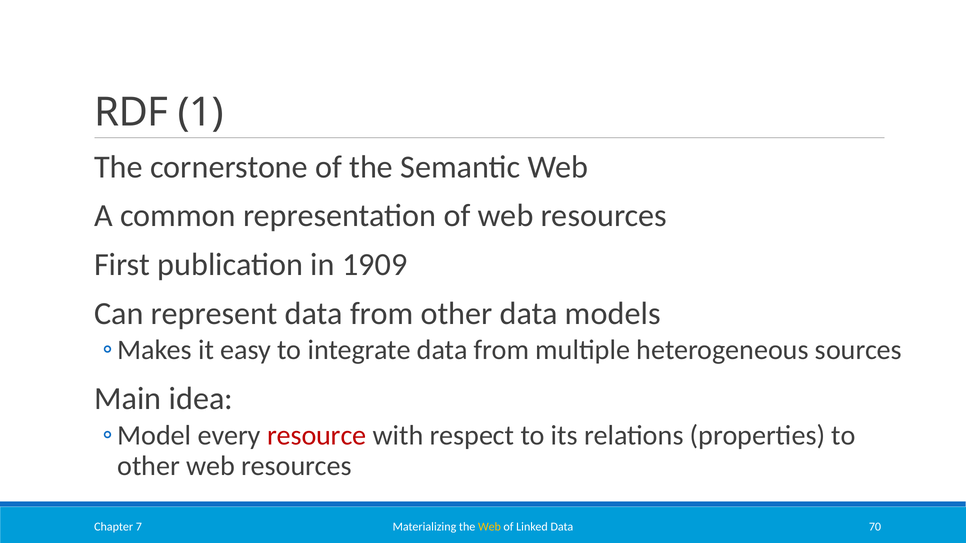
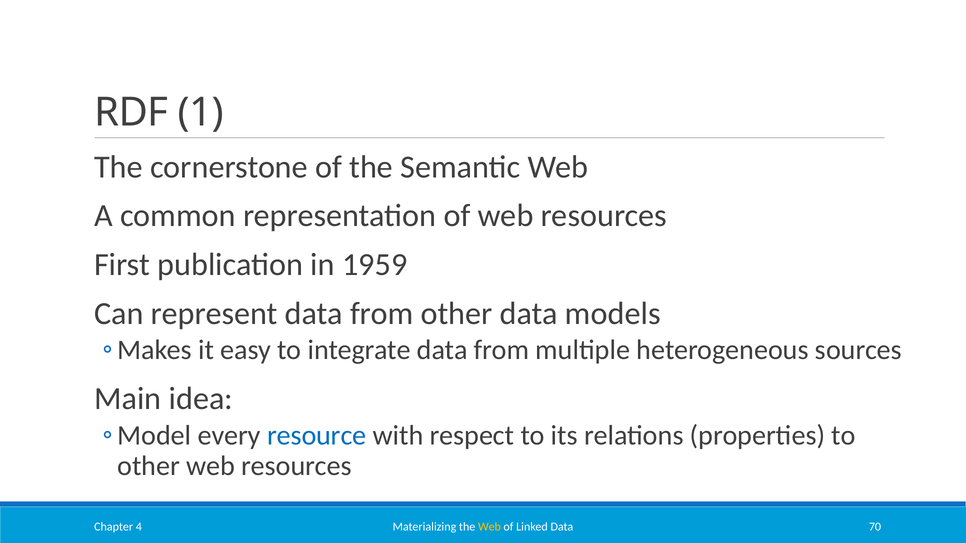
1909: 1909 -> 1959 (375, 265)
resource colour: red -> blue (317, 436)
7: 7 -> 4 (139, 527)
